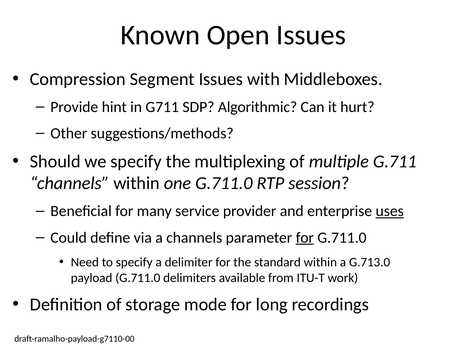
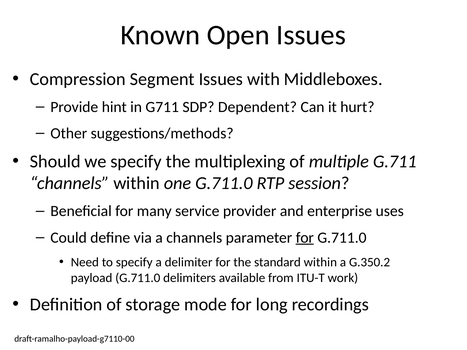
Algorithmic: Algorithmic -> Dependent (257, 107)
uses underline: present -> none (390, 211)
G.713.0: G.713.0 -> G.350.2 (370, 262)
